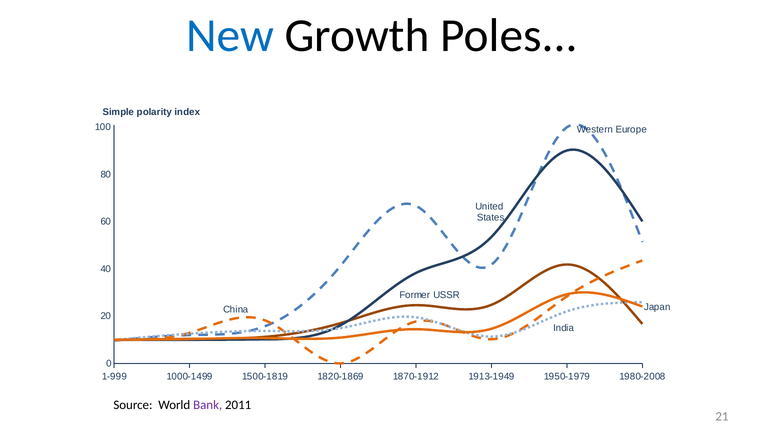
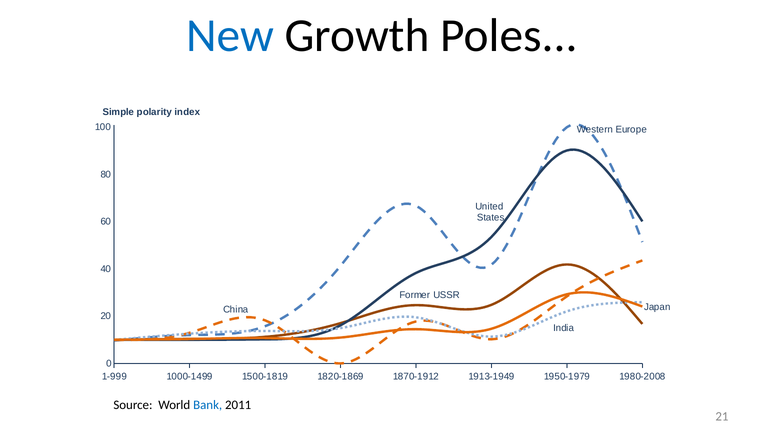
Bank colour: purple -> blue (208, 405)
